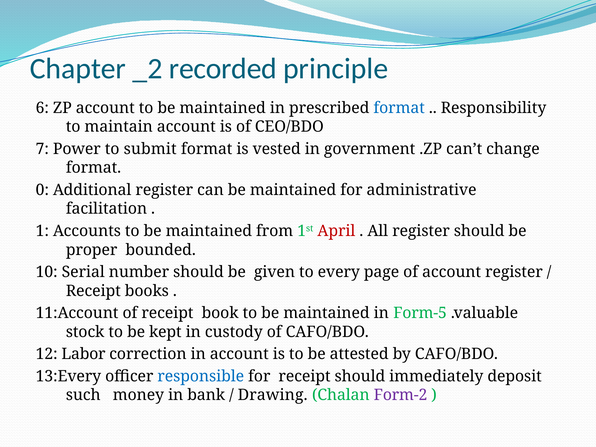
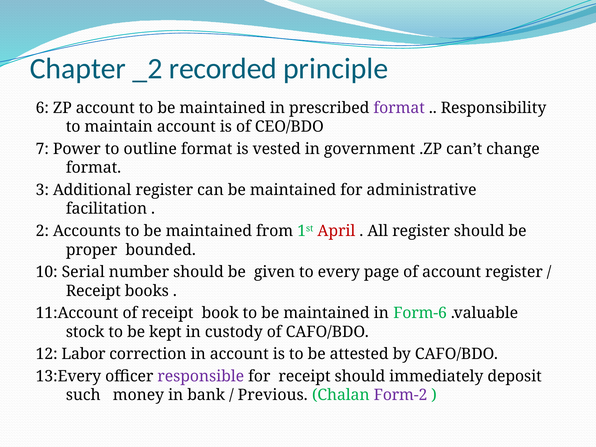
format colour: blue -> purple (399, 108)
submit: submit -> outline (150, 149)
0: 0 -> 3 (42, 190)
1: 1 -> 2 (42, 231)
Form-5: Form-5 -> Form-6 (420, 313)
responsible colour: blue -> purple (201, 376)
Drawing: Drawing -> Previous (273, 395)
